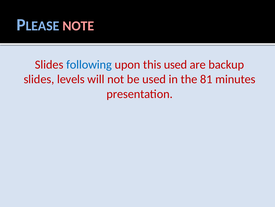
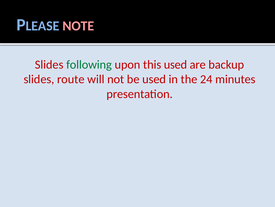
following colour: blue -> green (89, 64)
levels: levels -> route (71, 79)
81: 81 -> 24 (206, 79)
